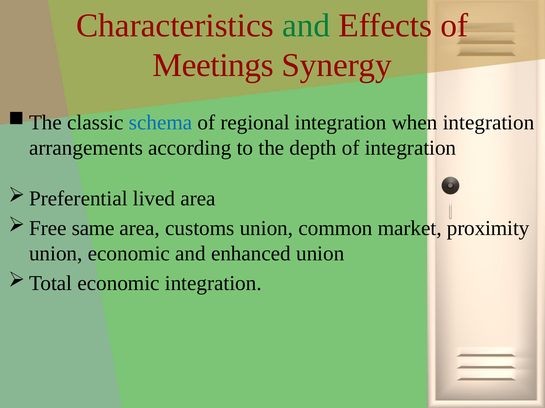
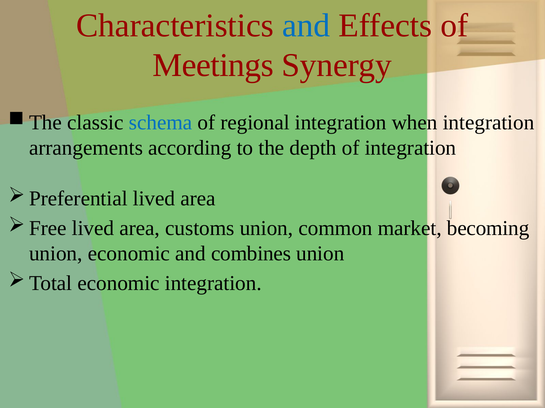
and colour: green -> blue (306, 25)
same: same -> lived (93, 229)
proximity: proximity -> becoming (488, 229)
enhanced: enhanced -> combines (251, 254)
